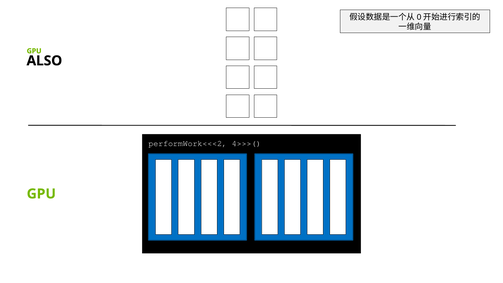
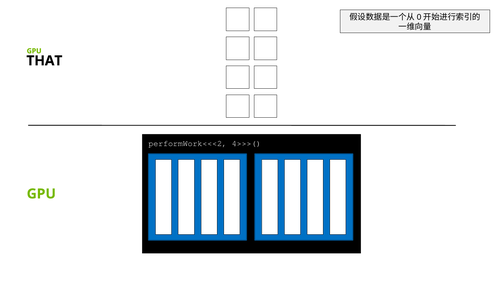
ALSO: ALSO -> THAT (44, 61)
